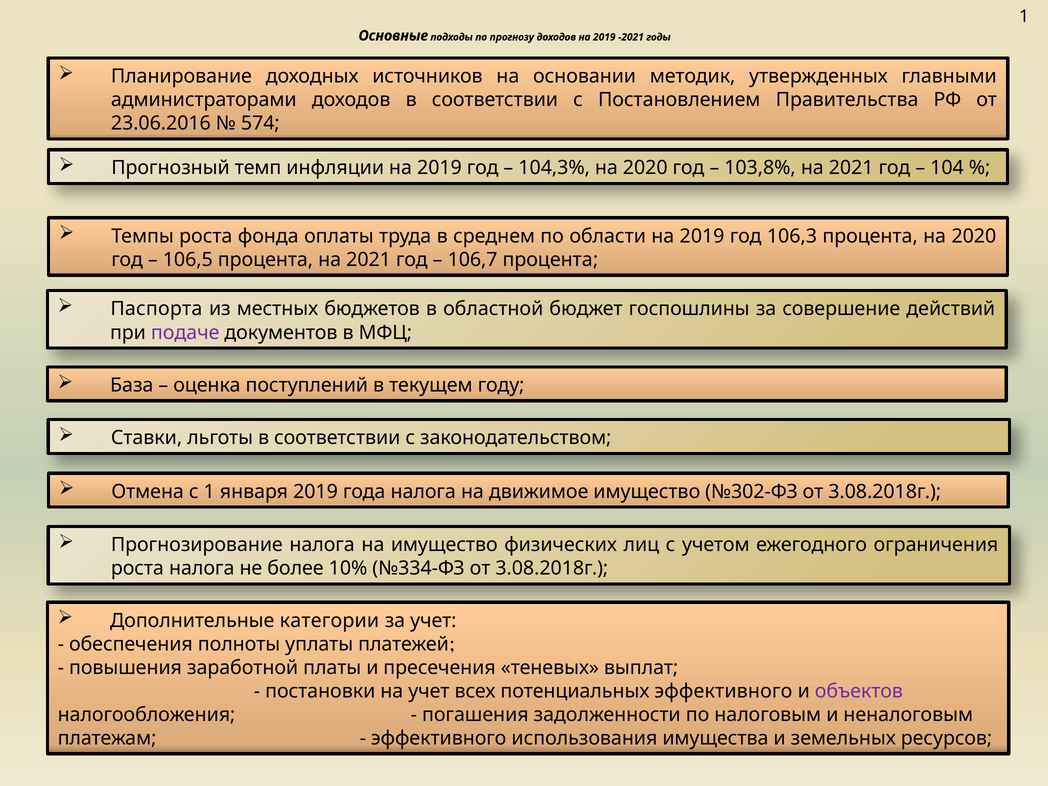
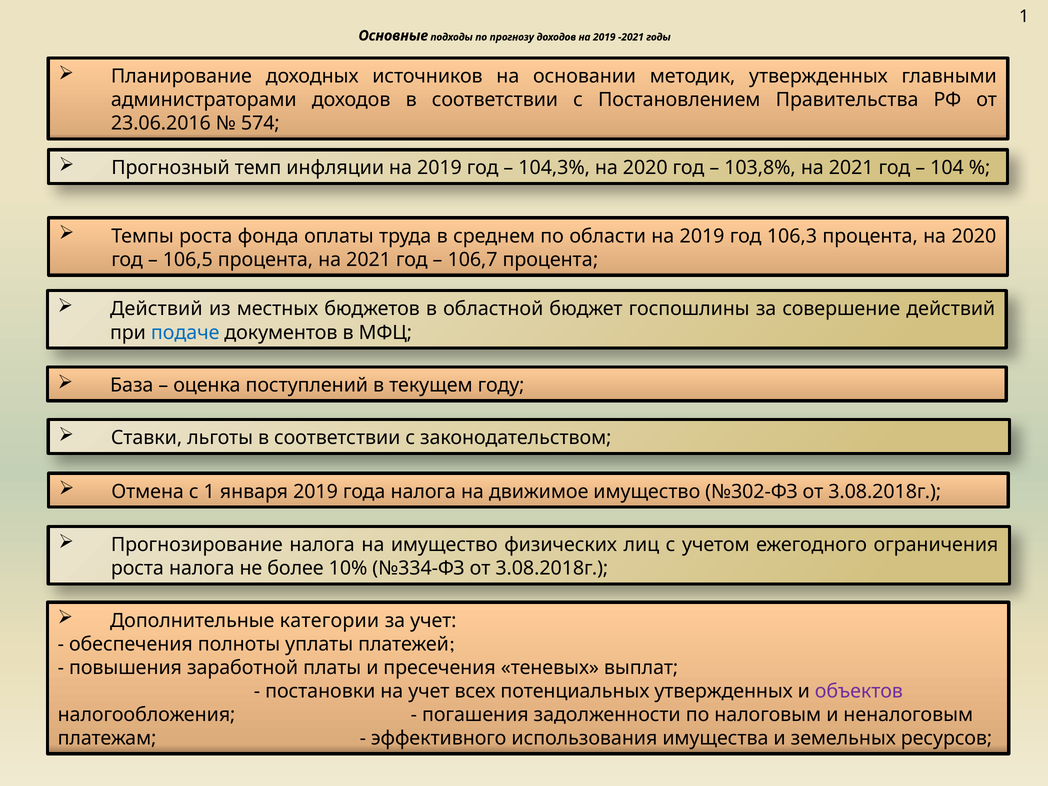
Паспорта: Паспорта -> Действий (156, 309)
подаче colour: purple -> blue (185, 333)
потенциальных эффективного: эффективного -> утвержденных (724, 691)
